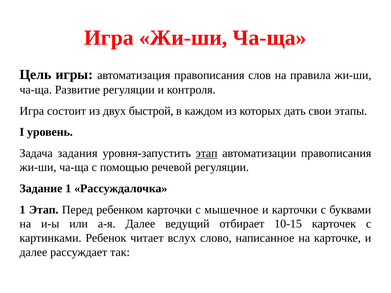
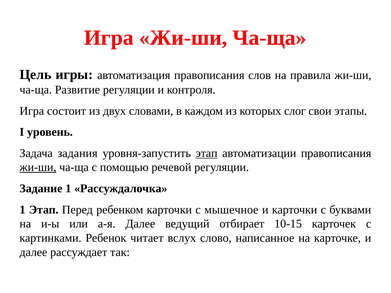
быстрой: быстрой -> словами (151, 111)
дать: дать -> слог (295, 111)
жи-ши underline: none -> present (38, 167)
